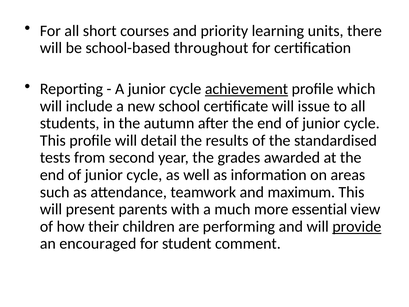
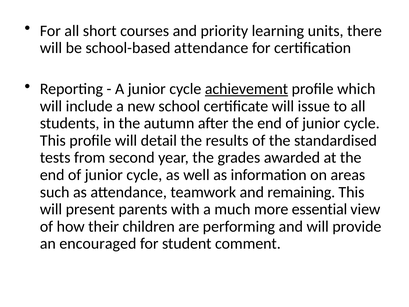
school-based throughout: throughout -> attendance (211, 48)
maximum: maximum -> remaining (301, 192)
provide underline: present -> none (357, 226)
